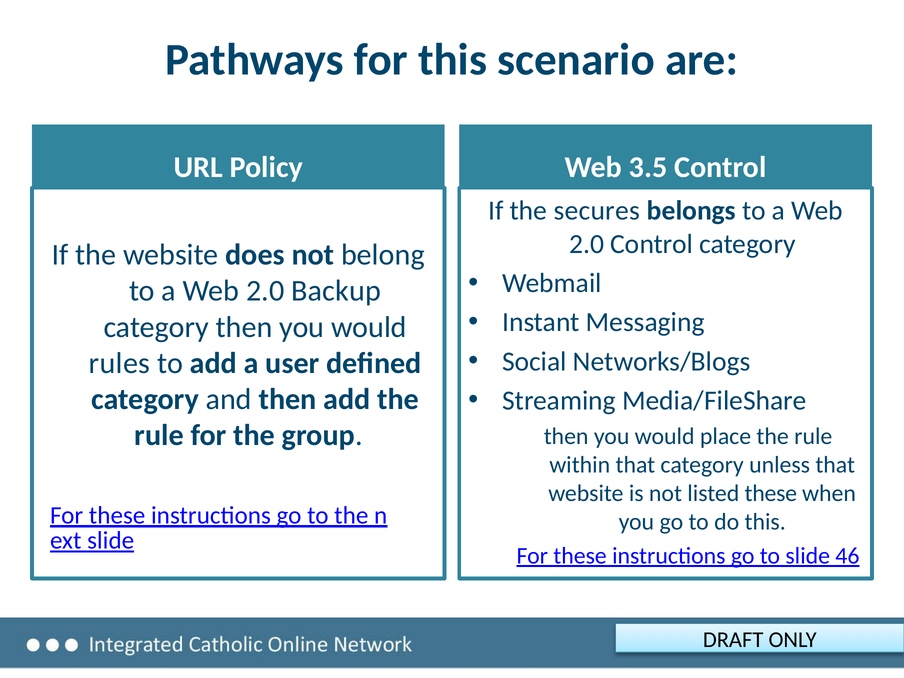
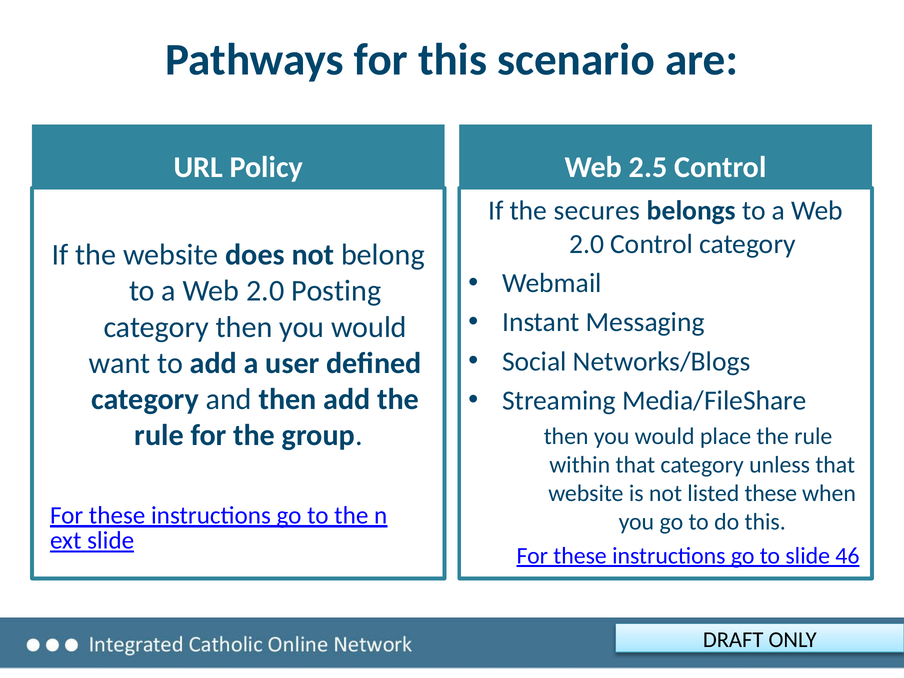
3.5: 3.5 -> 2.5 (648, 167)
Backup: Backup -> Posting (336, 291)
rules: rules -> want (120, 363)
